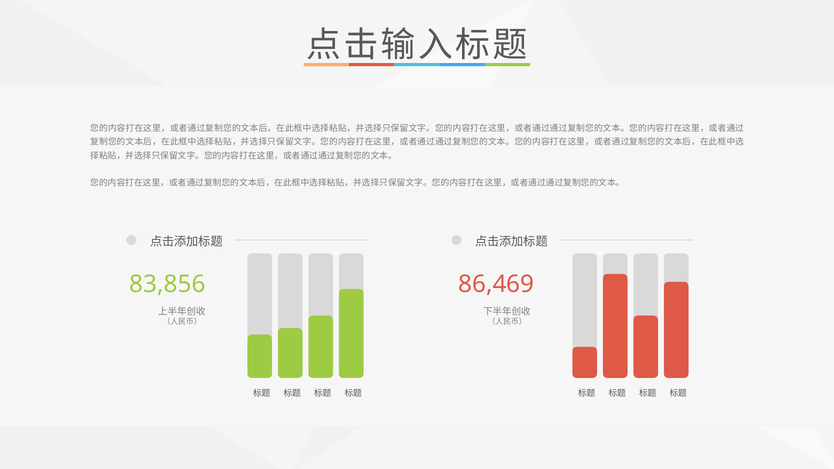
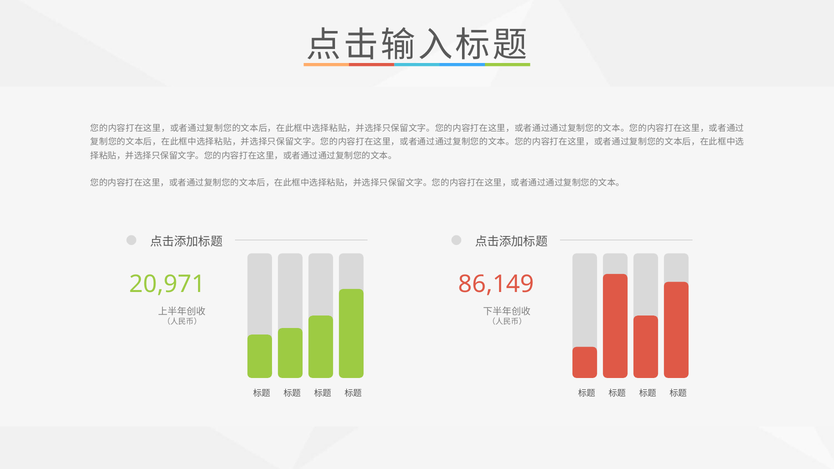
83,856: 83,856 -> 20,971 (167, 284)
86,469: 86,469 -> 86,149 (496, 284)
